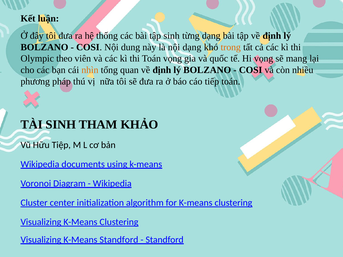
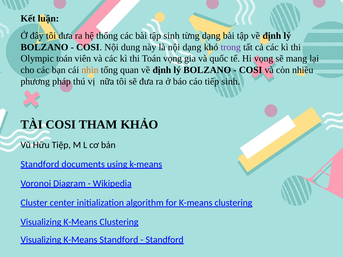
trong colour: orange -> purple (231, 47)
Olympic theo: theo -> toán (64, 59)
tiếp toán: toán -> sinh (231, 81)
TÀI SINH: SINH -> COSI (61, 125)
Wikipedia: Wikipedia -> Standford (40, 164)
